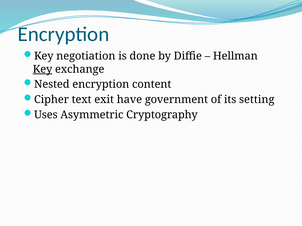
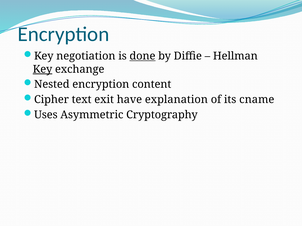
done underline: none -> present (142, 56)
government: government -> explanation (176, 100)
setting: setting -> cname (257, 100)
